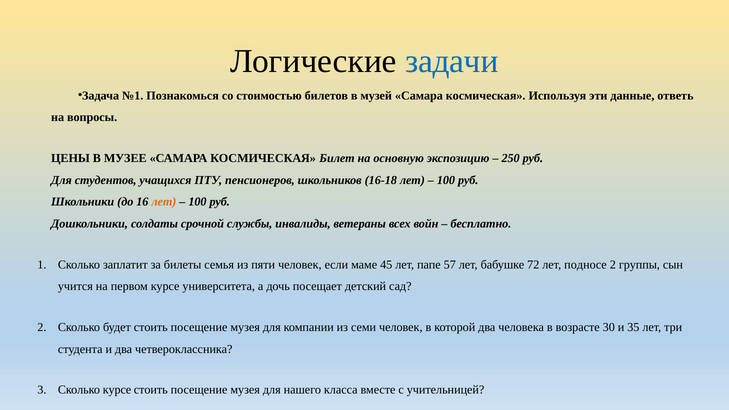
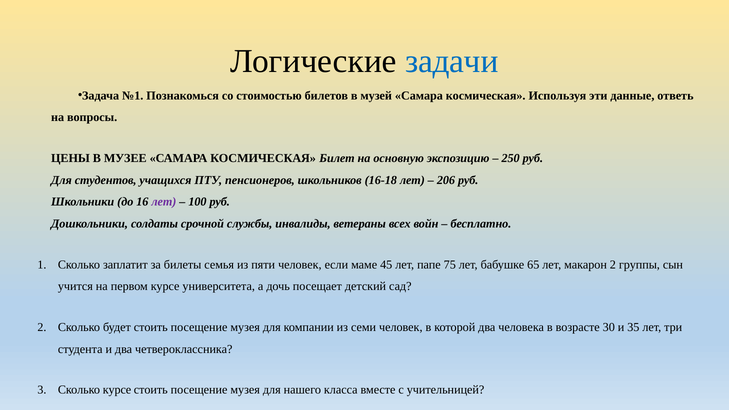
100: 100 -> 206 (446, 180)
лет colour: orange -> purple (164, 202)
57: 57 -> 75 (450, 265)
72: 72 -> 65 (533, 265)
подносе: подносе -> макарон (586, 265)
